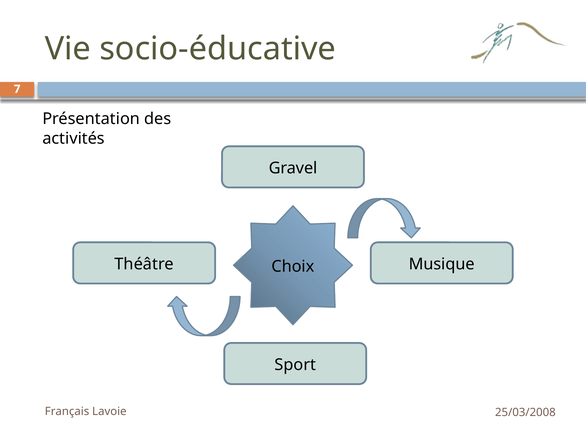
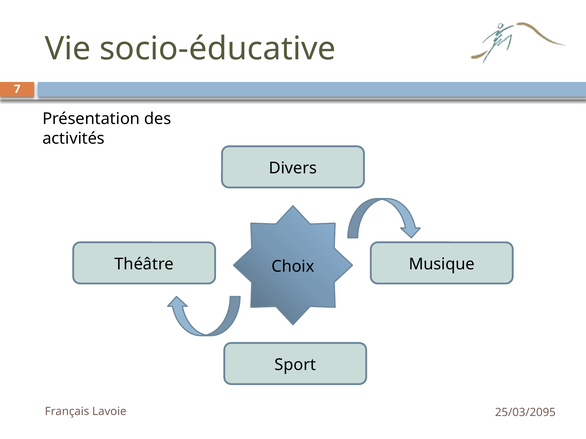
Gravel: Gravel -> Divers (293, 168)
25/03/2008: 25/03/2008 -> 25/03/2095 (525, 413)
